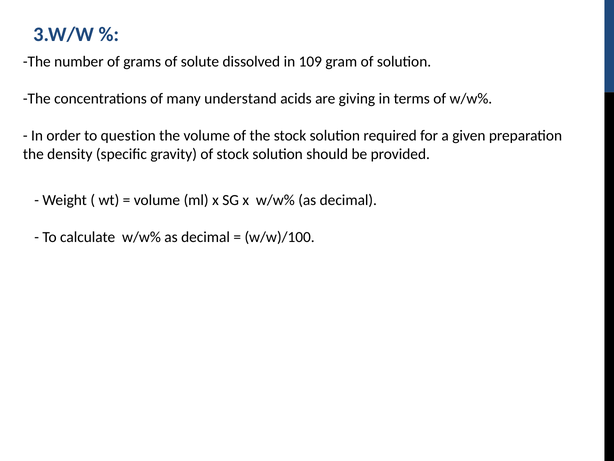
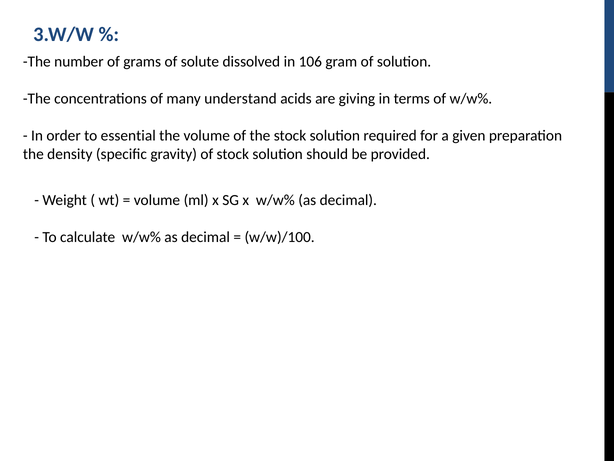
109: 109 -> 106 (310, 62)
question: question -> essential (128, 135)
